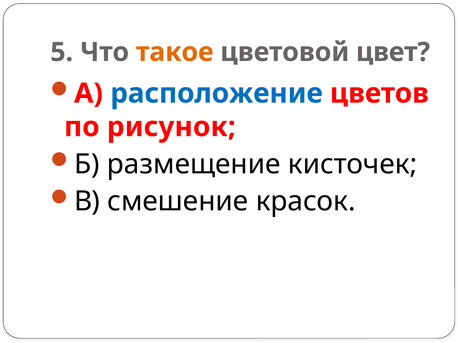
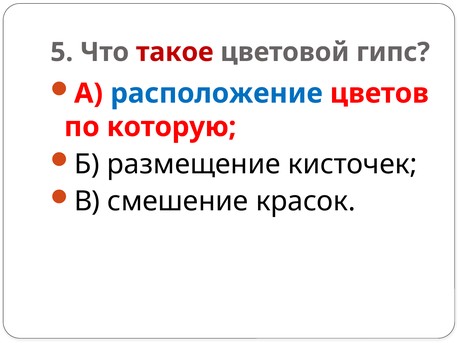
такое colour: orange -> red (175, 52)
цвет: цвет -> гипс (393, 52)
рисунок: рисунок -> которую (171, 127)
